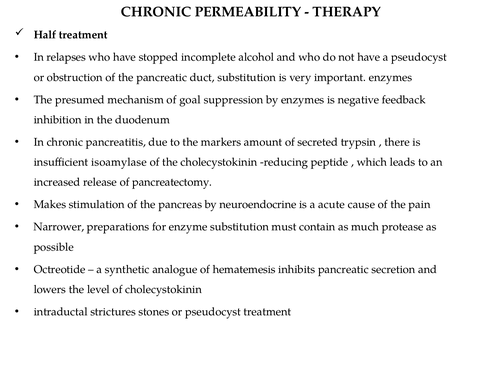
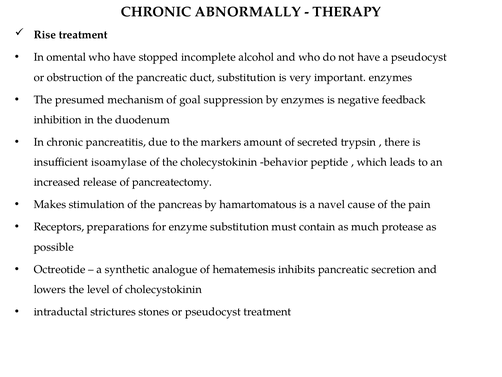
PERMEABILITY: PERMEABILITY -> ABNORMALLY (248, 12)
Half: Half -> Rise (45, 35)
relapses: relapses -> omental (66, 57)
reducing: reducing -> behavior (284, 162)
neuroendocrine: neuroendocrine -> hamartomatous (258, 204)
acute: acute -> navel (332, 204)
Narrower: Narrower -> Receptors (59, 227)
